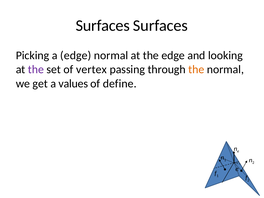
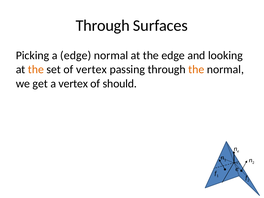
Surfaces: Surfaces -> Through (103, 26)
the colour: purple -> orange (36, 69)
a values: values -> vertex (73, 84)
define: define -> should (120, 84)
